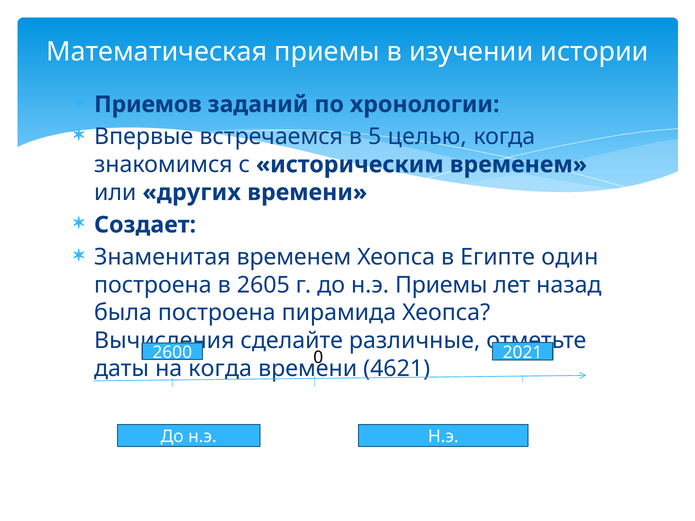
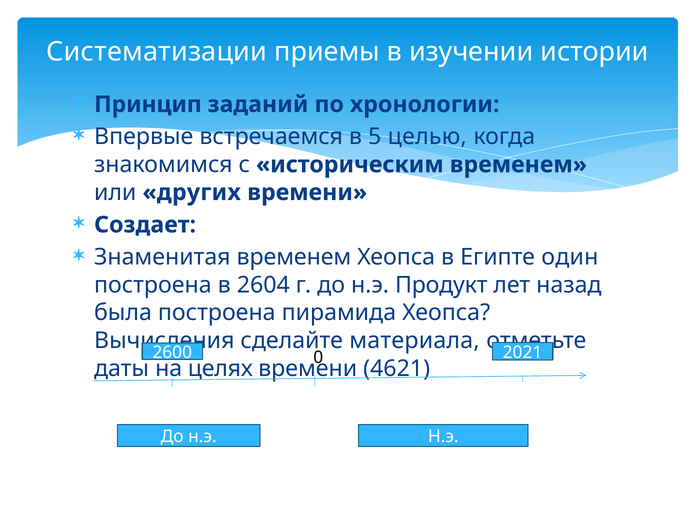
Математическая: Математическая -> Систематизации (157, 52)
Приемов: Приемов -> Принцип (148, 104)
2605: 2605 -> 2604 (263, 285)
н.э Приемы: Приемы -> Продукт (441, 285)
различные: различные -> материала (414, 341)
на когда: когда -> целях (220, 369)
